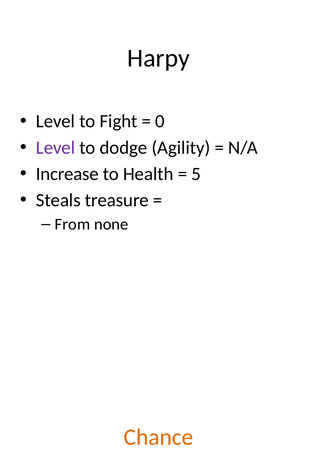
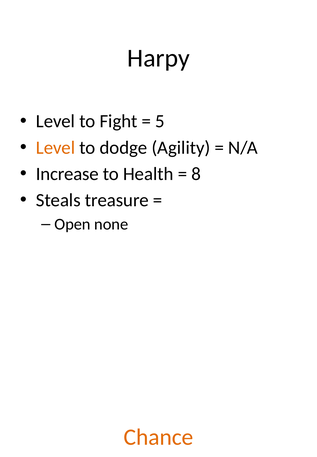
0: 0 -> 5 (160, 122)
Level colour: purple -> orange (56, 148)
5: 5 -> 8 (196, 174)
From: From -> Open (73, 225)
